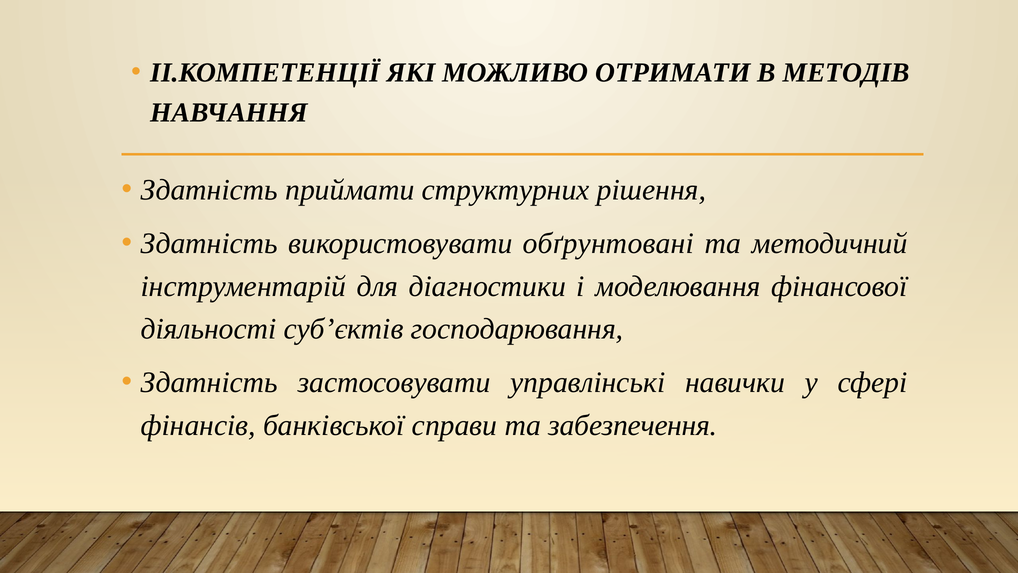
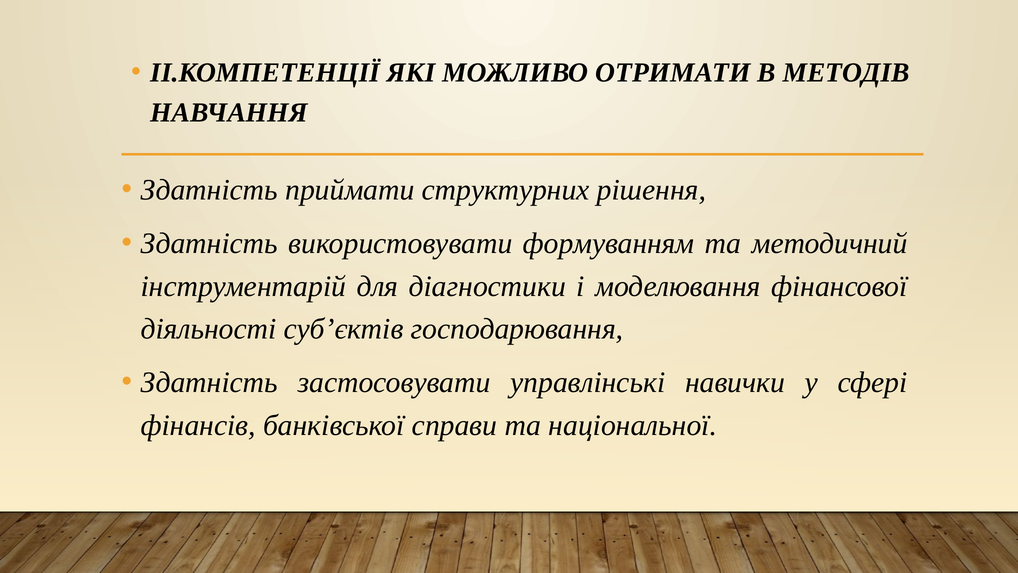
обґрунтовані: обґрунтовані -> формуванням (609, 243)
забезпечення: забезпечення -> національної (633, 425)
